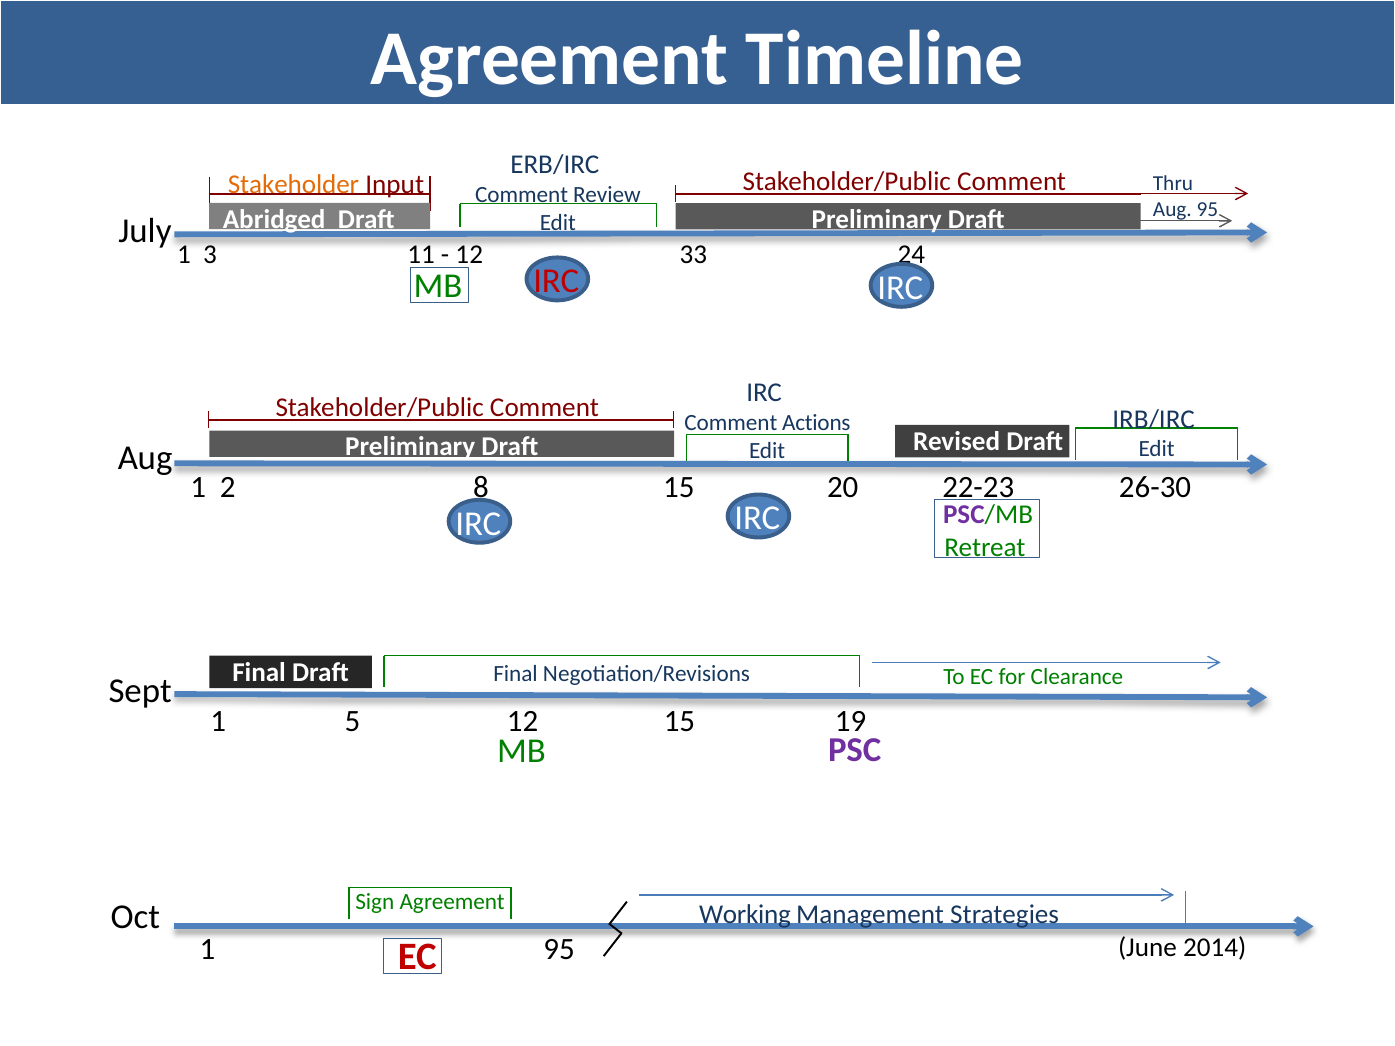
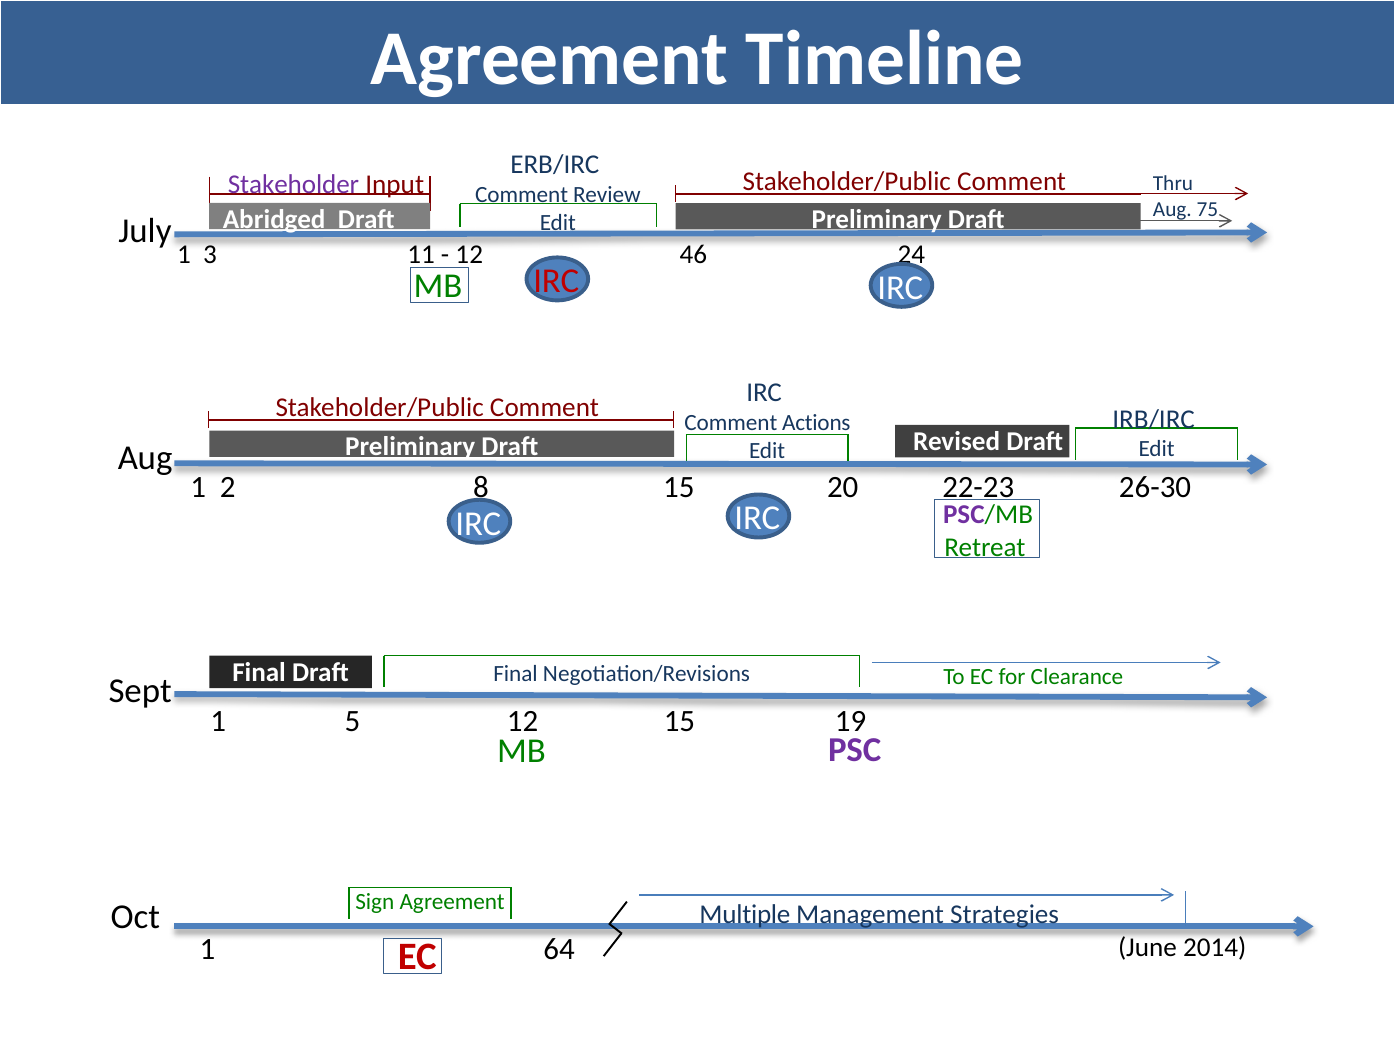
Stakeholder colour: orange -> purple (293, 185)
Aug 95: 95 -> 75 (1207, 209)
33: 33 -> 46 (693, 254)
Working: Working -> Multiple (745, 915)
1 95: 95 -> 64 (559, 949)
